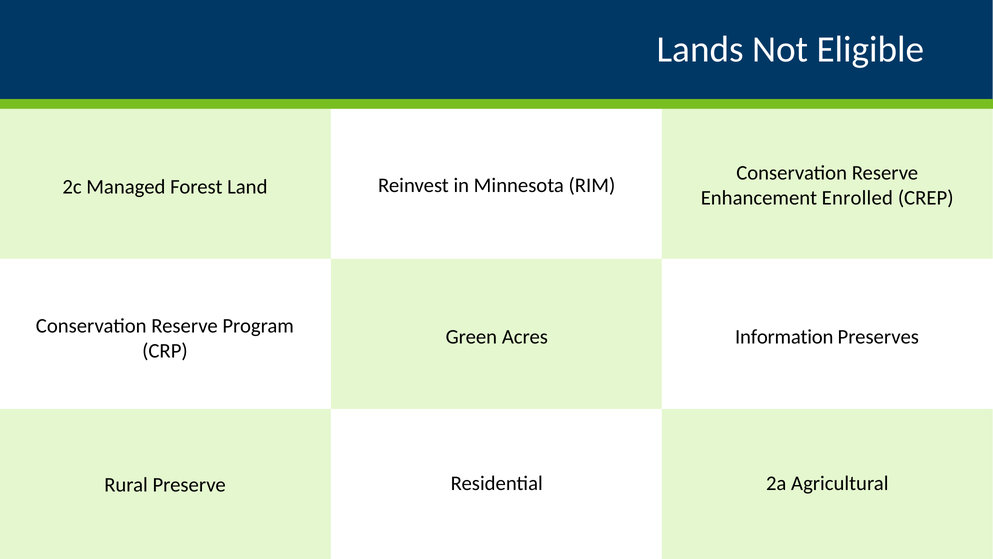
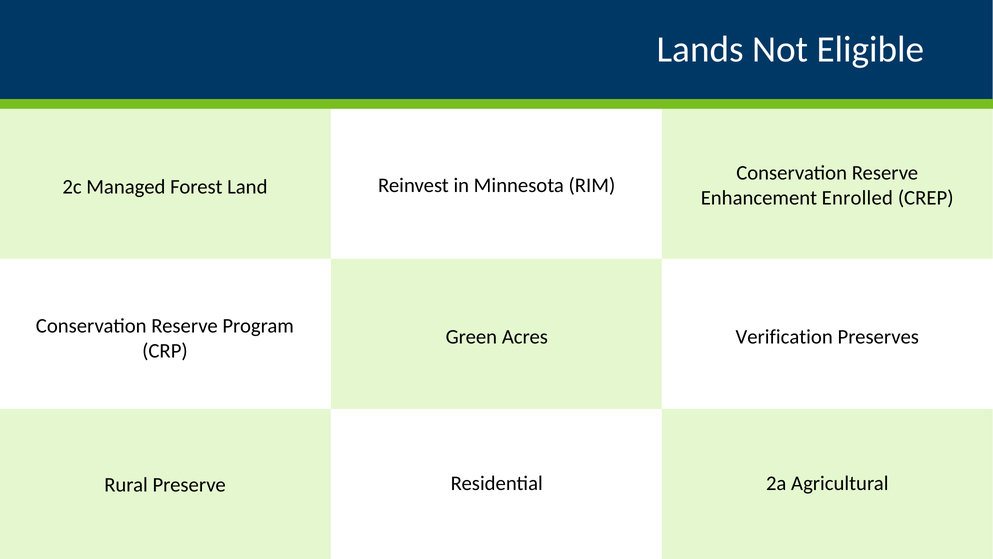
Information: Information -> Verification (784, 337)
